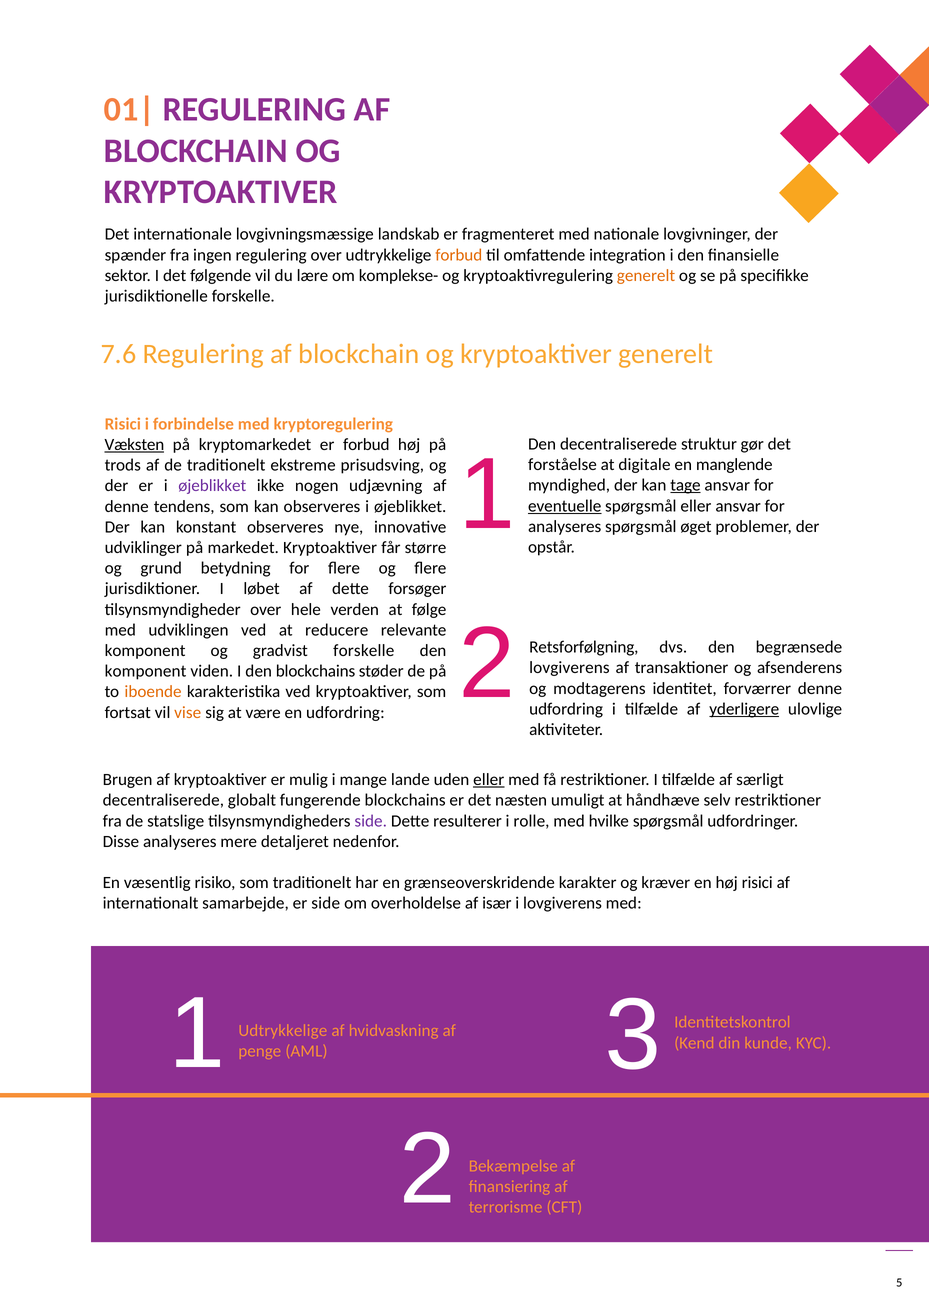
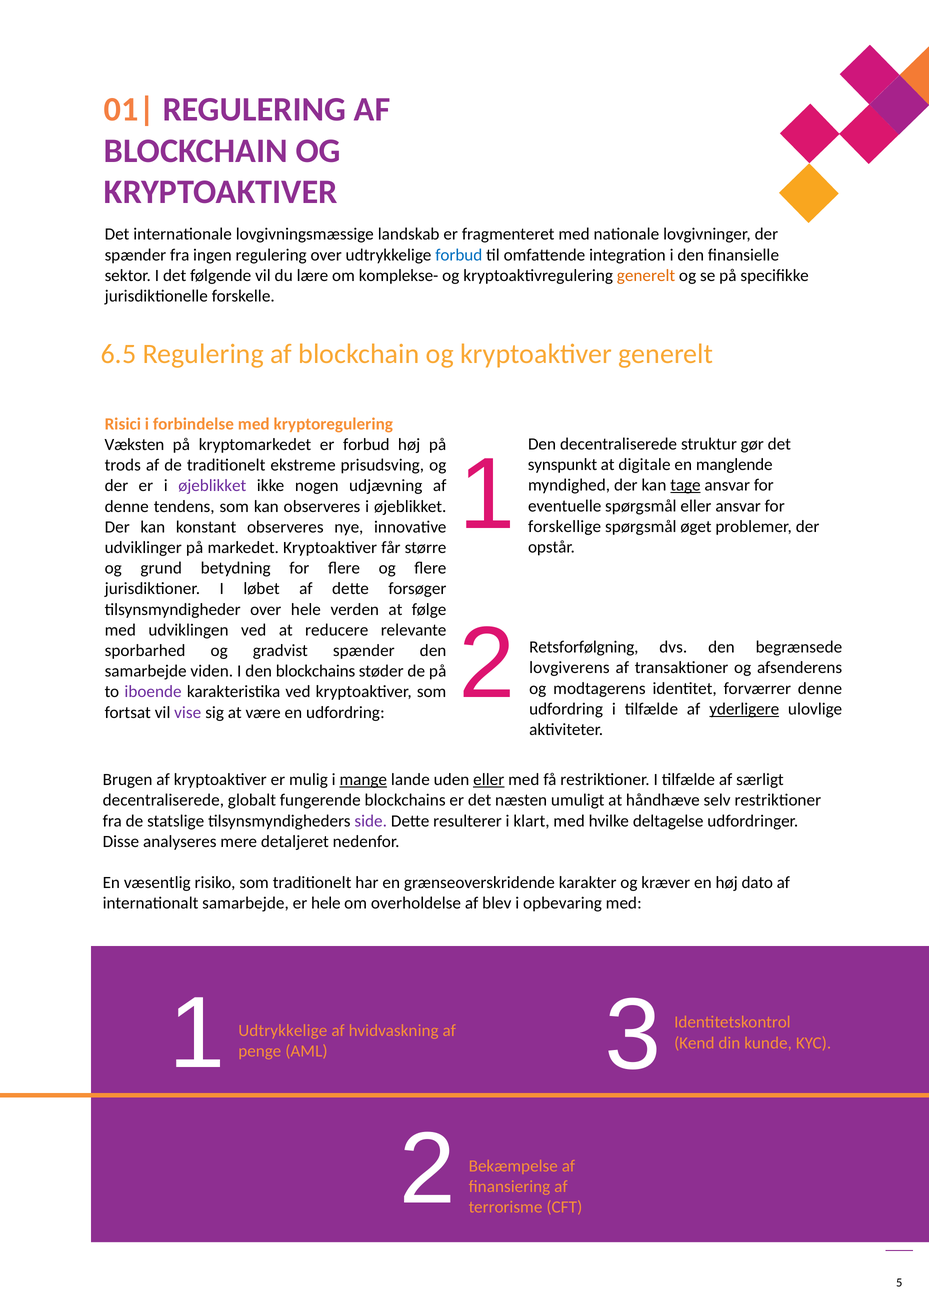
forbud colour: orange -> blue (459, 255)
7.6: 7.6 -> 6.5 (119, 354)
Væksten underline: present -> none (134, 445)
forståelse: forståelse -> synspunkt (562, 465)
eventuelle underline: present -> none (565, 506)
analyseres: analyseres -> forskellige (565, 527)
komponent: komponent -> sporbarhed (145, 651)
gradvist forskelle: forskelle -> spænder (364, 651)
komponent: komponent -> samarbejde (146, 672)
iboende colour: orange -> purple (153, 692)
vise colour: orange -> purple (188, 713)
mange underline: none -> present (363, 780)
rolle: rolle -> klart (531, 821)
hvilke spørgsmål: spørgsmål -> deltagelse (668, 821)
høj risici: risici -> dato (757, 883)
er side: side -> hele (326, 904)
især: især -> blev (497, 904)
i lovgiverens: lovgiverens -> opbevaring (562, 904)
